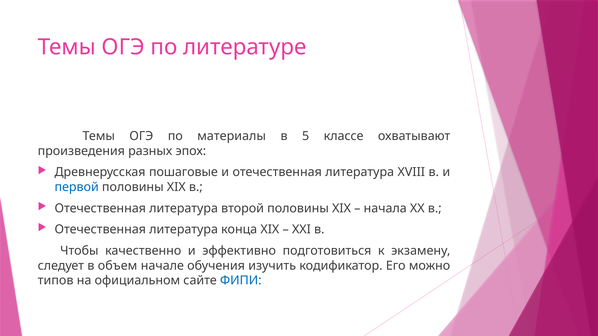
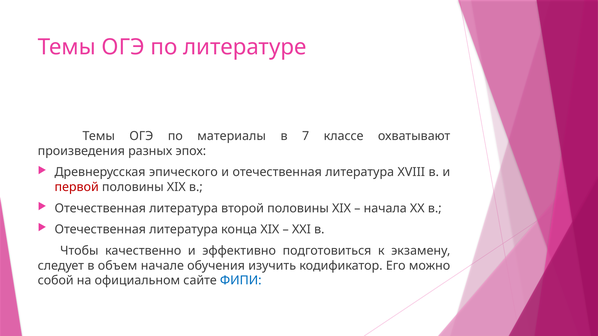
5: 5 -> 7 (306, 136)
пошаговые: пошаговые -> эпического (183, 172)
первой colour: blue -> red (77, 187)
типов: типов -> собой (56, 281)
